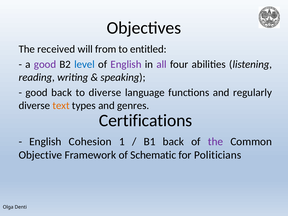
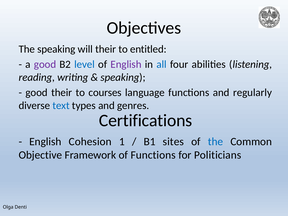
The received: received -> speaking (56, 49)
will from: from -> their (106, 49)
all colour: purple -> blue (162, 64)
good back: back -> their (62, 93)
to diverse: diverse -> courses (105, 93)
text colour: orange -> blue (61, 106)
B1 back: back -> sites (173, 142)
the colour: purple -> blue (216, 142)
of Schematic: Schematic -> Functions (153, 155)
